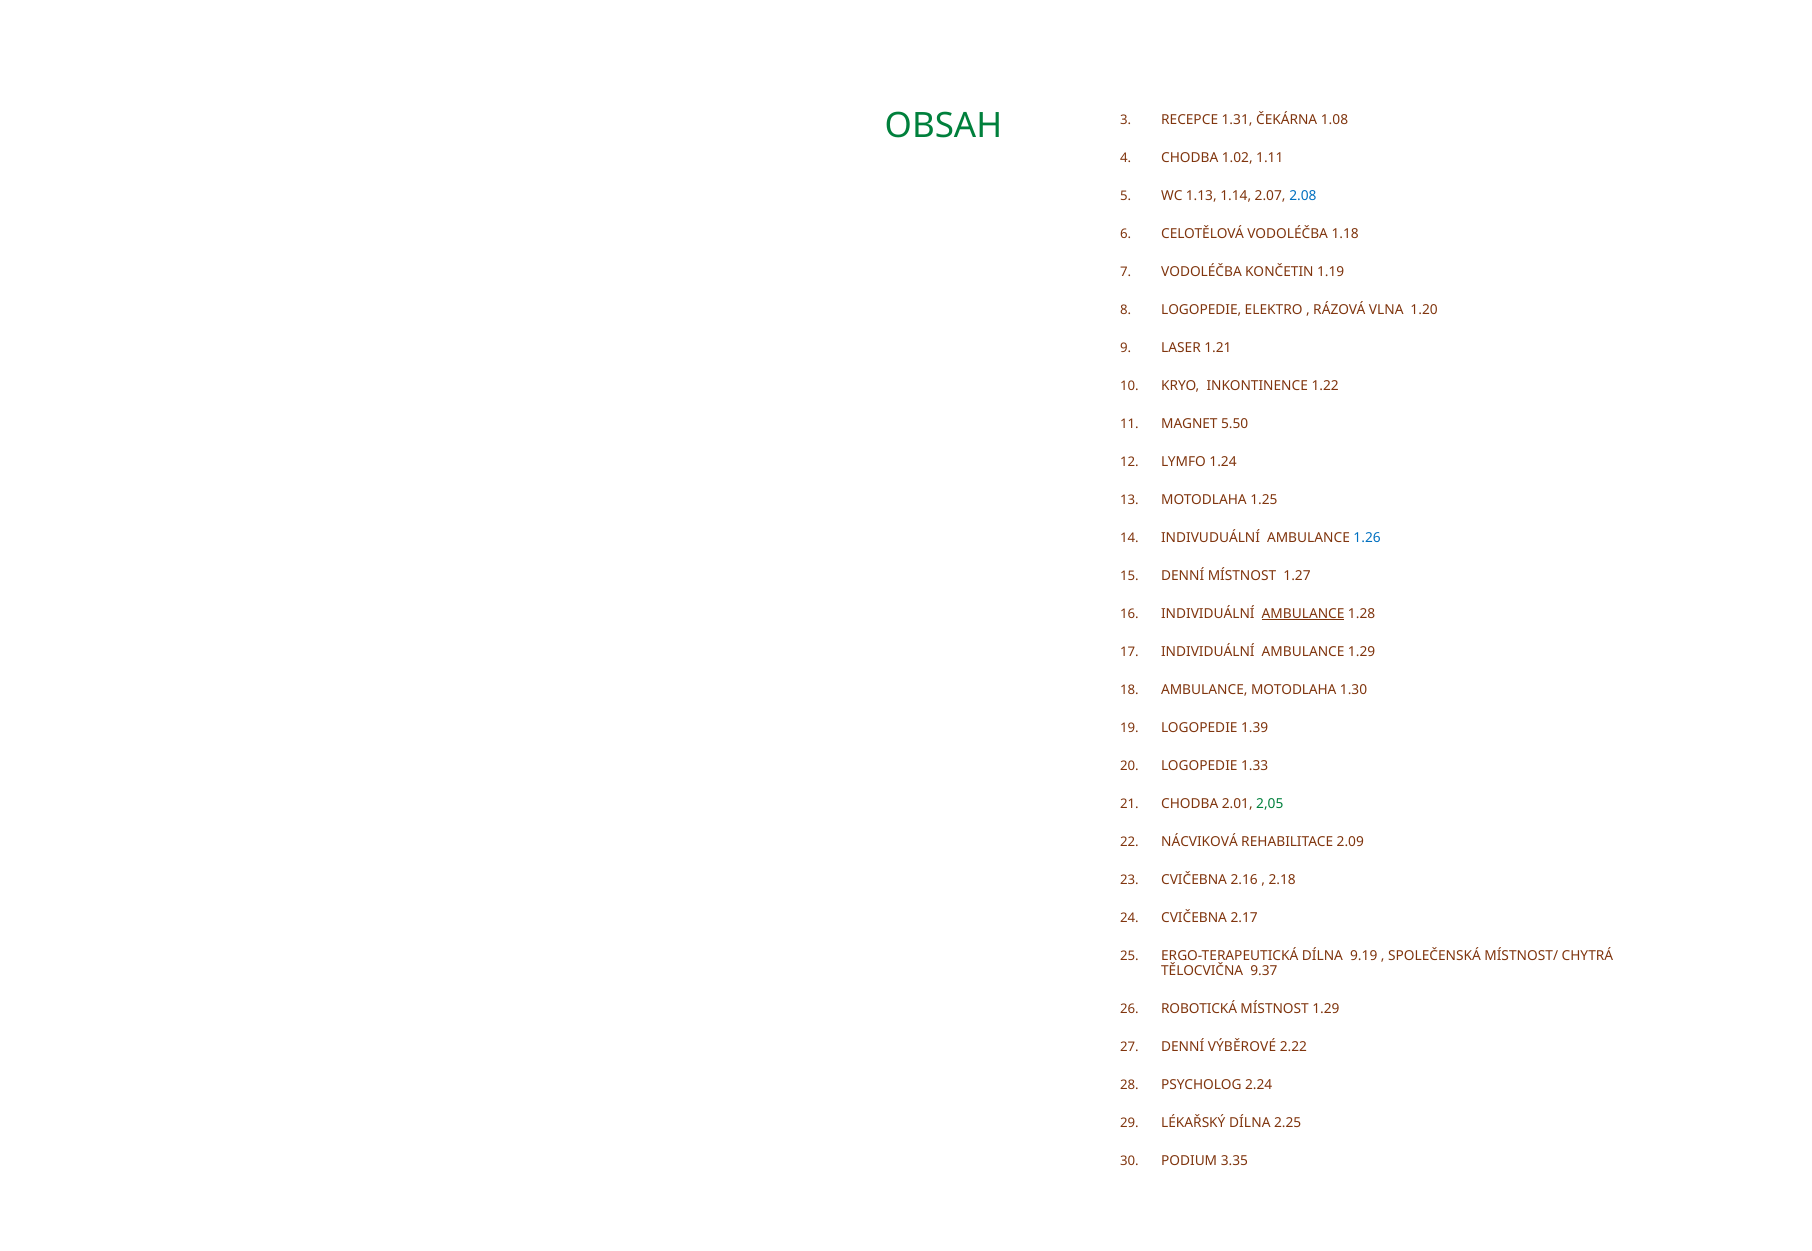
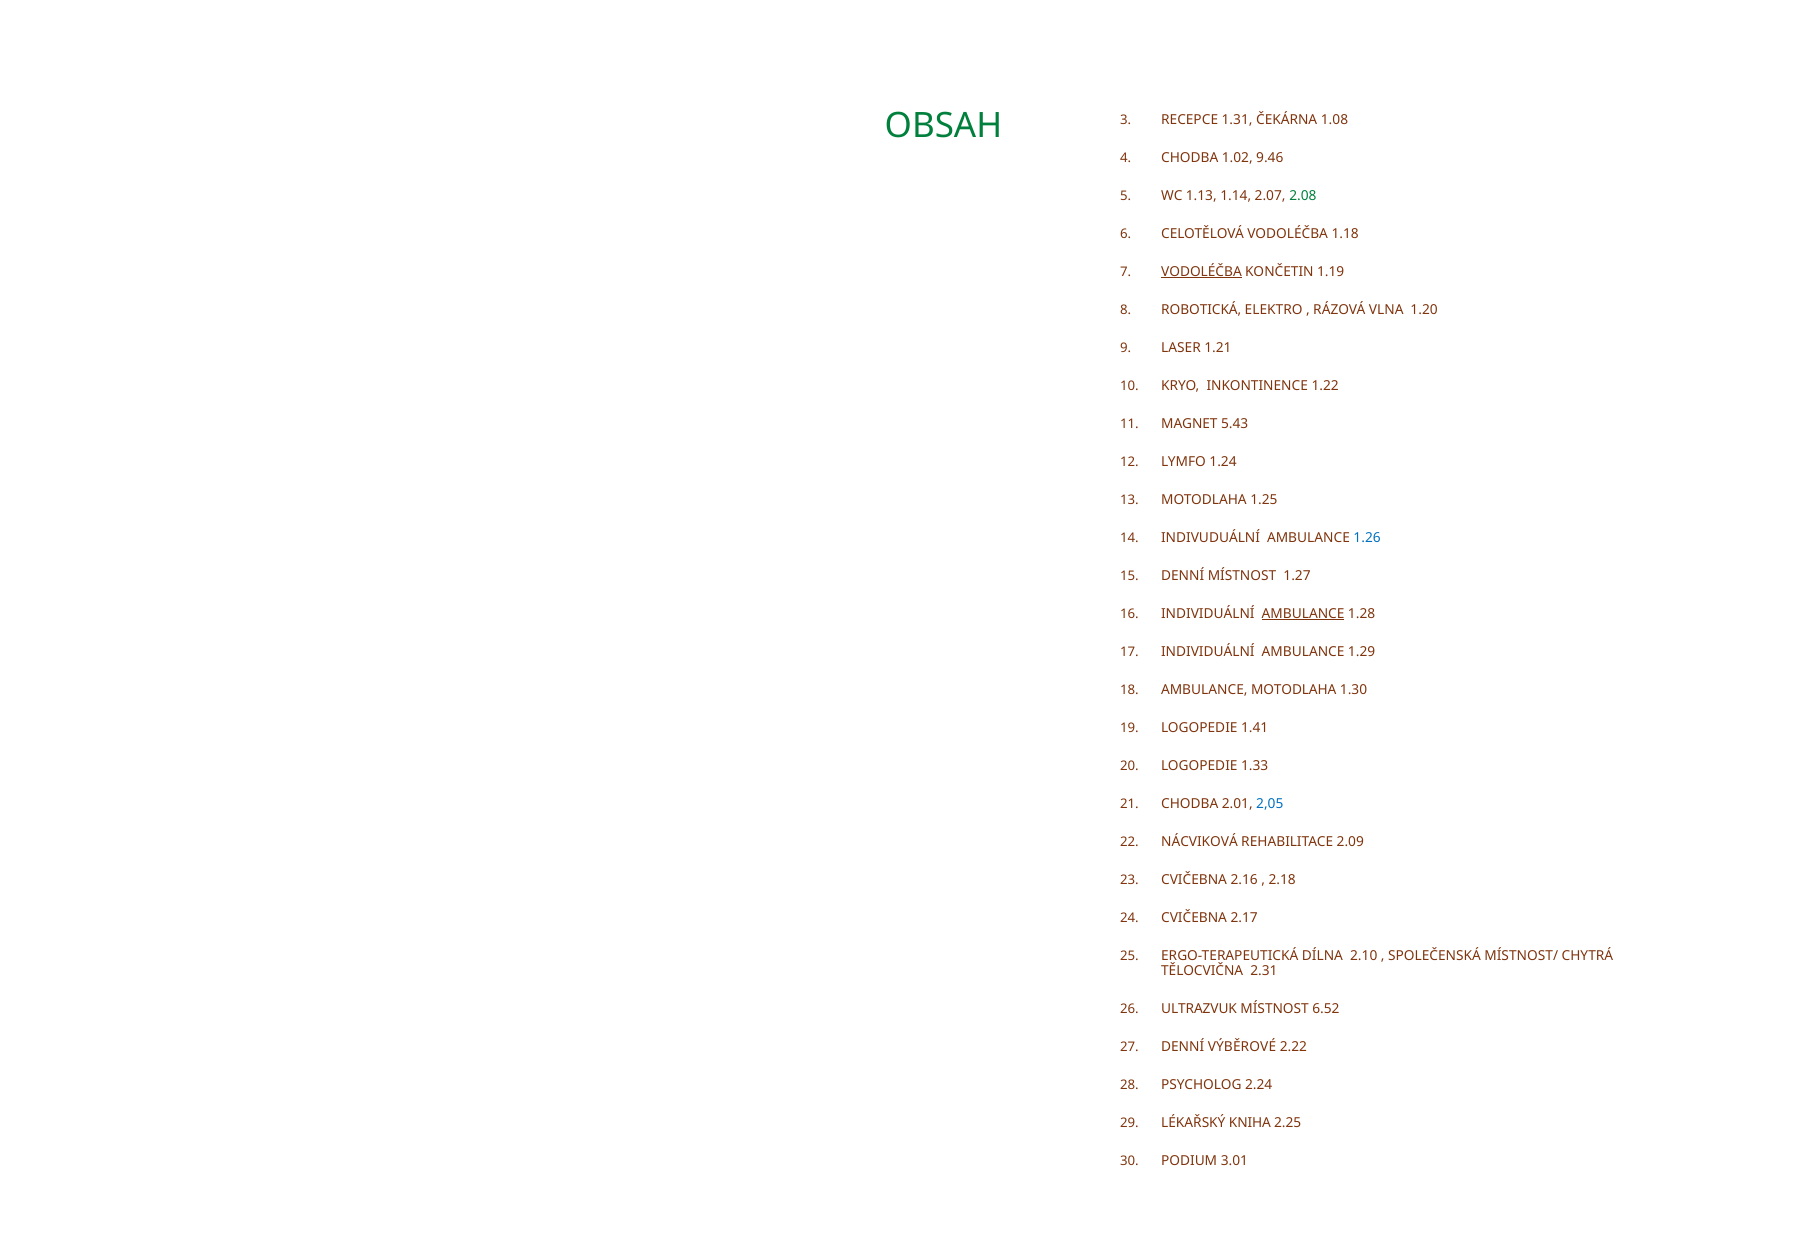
1.11: 1.11 -> 9.46 (1270, 158)
2.08 colour: blue -> green (1303, 196)
VODOLÉČBA underline: none -> present (1201, 272)
LOGOPEDIE: LOGOPEDIE -> ROBOTICKÁ (1201, 310)
5.50: 5.50 -> 5.43 (1235, 424)
1.39: 1.39 -> 1.41 (1255, 728)
2,05 colour: green -> blue (1270, 804)
9.19: 9.19 -> 2.10 (1364, 956)
9.37: 9.37 -> 2.31 (1264, 971)
ROBOTICKÁ: ROBOTICKÁ -> ULTRAZVUK (1199, 1009)
MÍSTNOST 1.29: 1.29 -> 6.52 (1326, 1009)
LÉKAŘSKÝ DÍLNA: DÍLNA -> KNIHA (1250, 1123)
3.35: 3.35 -> 3.01 (1234, 1161)
